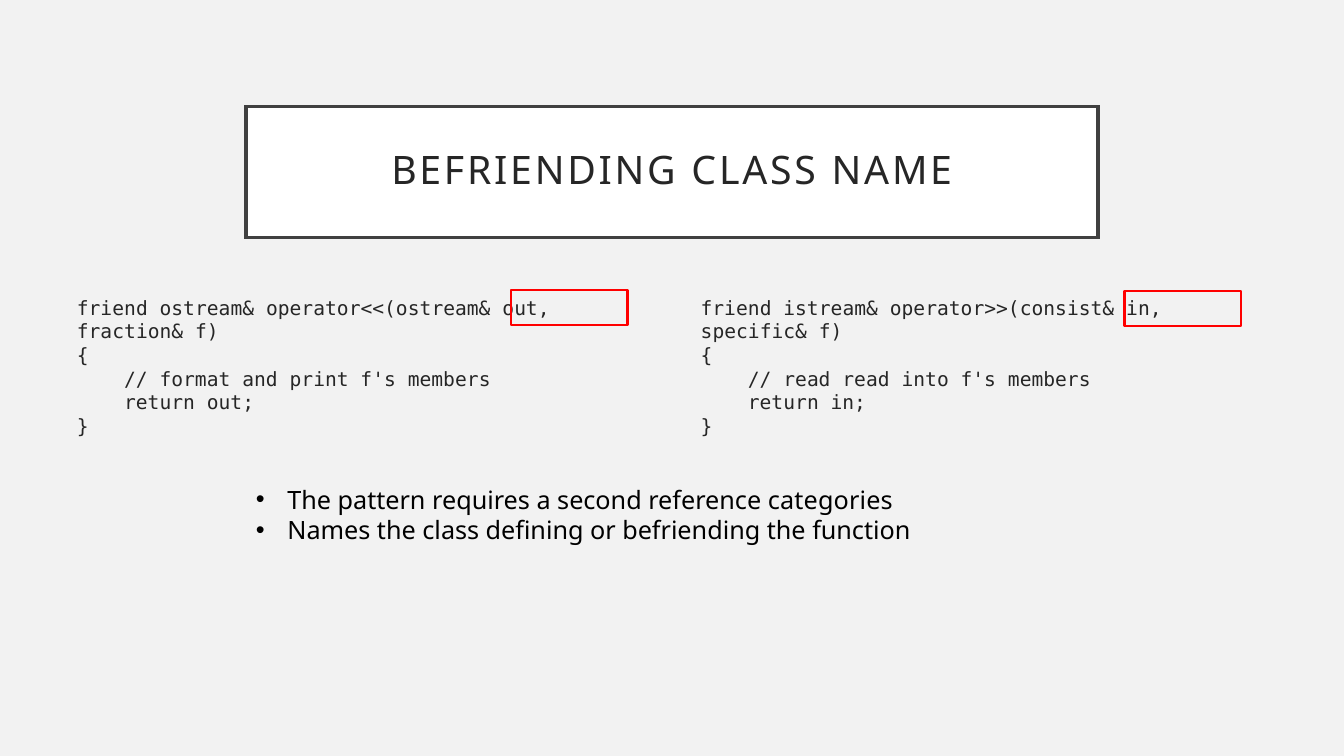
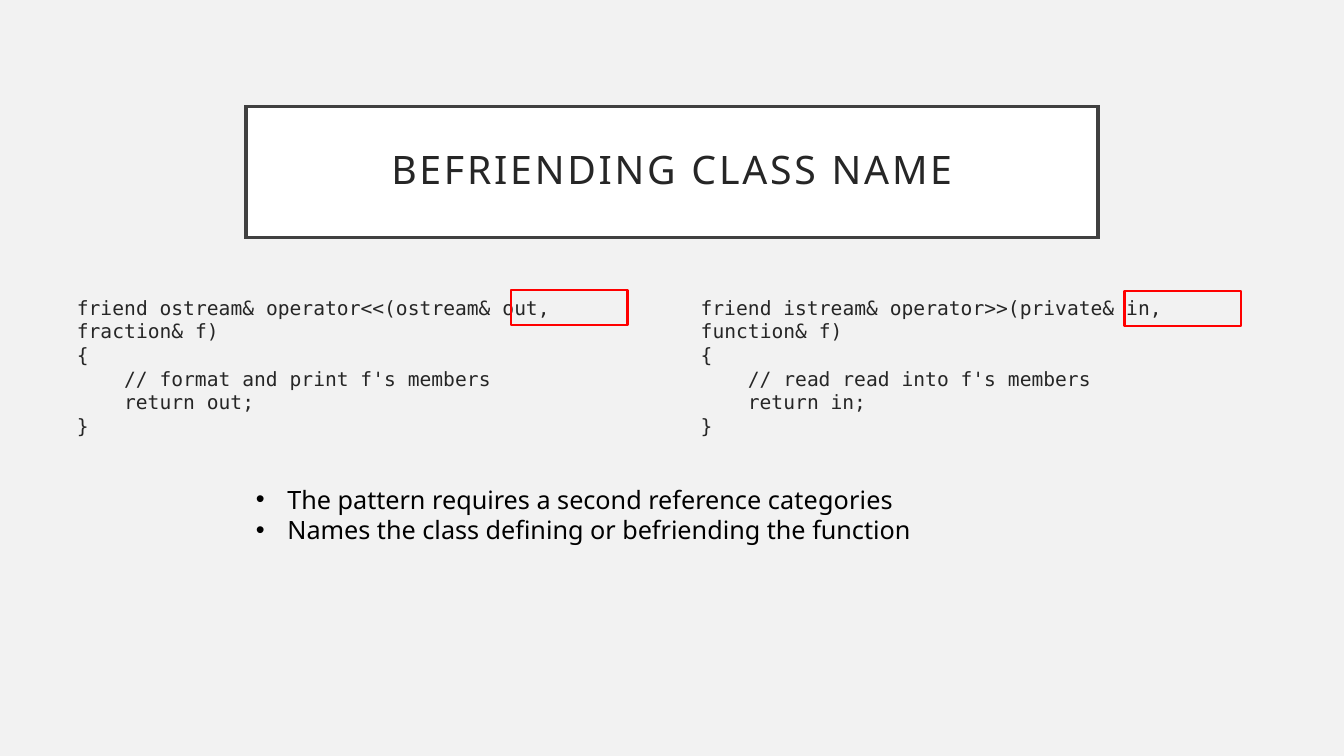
operator>>(consist&: operator>>(consist& -> operator>>(private& (1002, 309)
specific&: specific& -> function& (754, 333)
